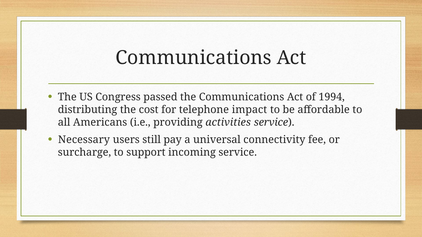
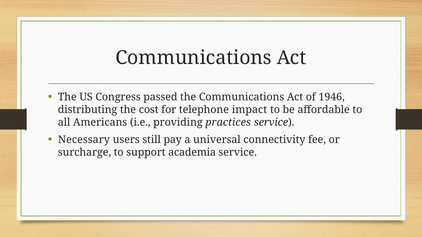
1994: 1994 -> 1946 (332, 97)
activities: activities -> practices (228, 122)
incoming: incoming -> academia (192, 153)
